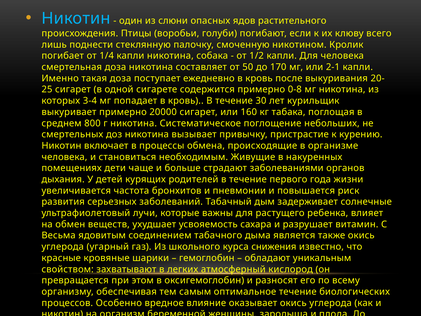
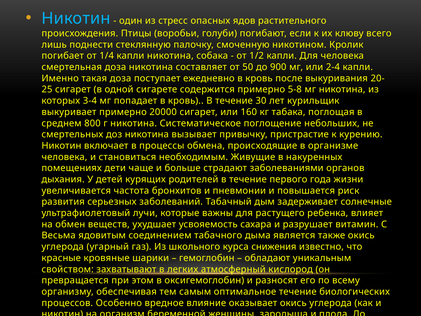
слюни: слюни -> стресс (173, 21)
170: 170 -> 900 (278, 67)
2-1: 2-1 -> 2-4 (333, 67)
0-8: 0-8 -> 5-8 (295, 90)
